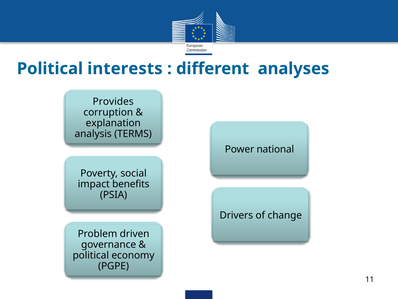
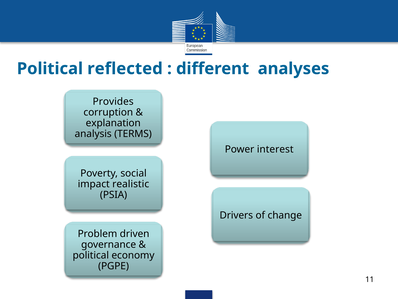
interests: interests -> reflected (125, 69)
national: national -> interest (275, 149)
benefits: benefits -> realistic (131, 184)
